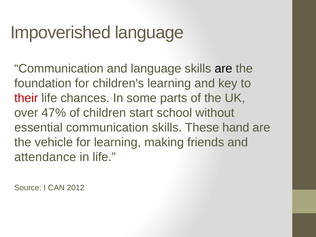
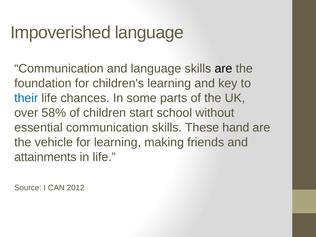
their colour: red -> blue (26, 98)
47%: 47% -> 58% (54, 113)
attendance: attendance -> attainments (45, 157)
